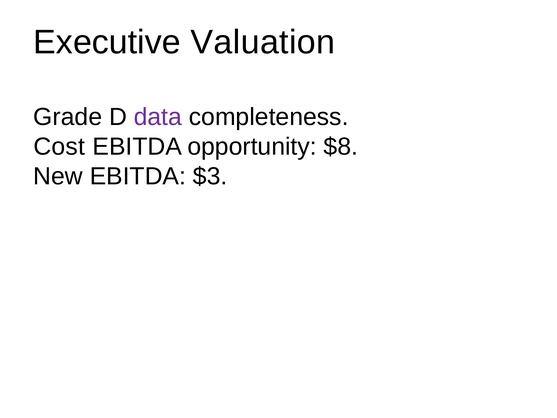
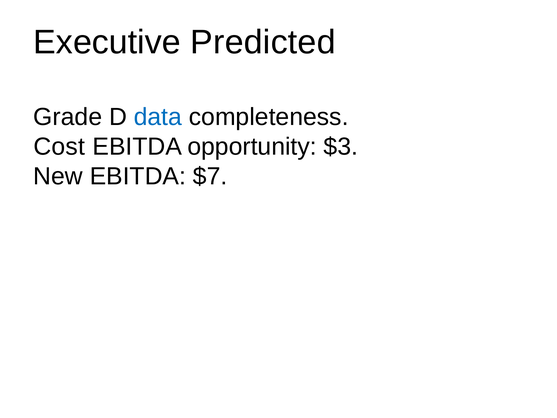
Valuation: Valuation -> Predicted (263, 42)
data colour: purple -> blue (158, 117)
$8: $8 -> $3 (341, 147)
$3: $3 -> $7 (210, 176)
